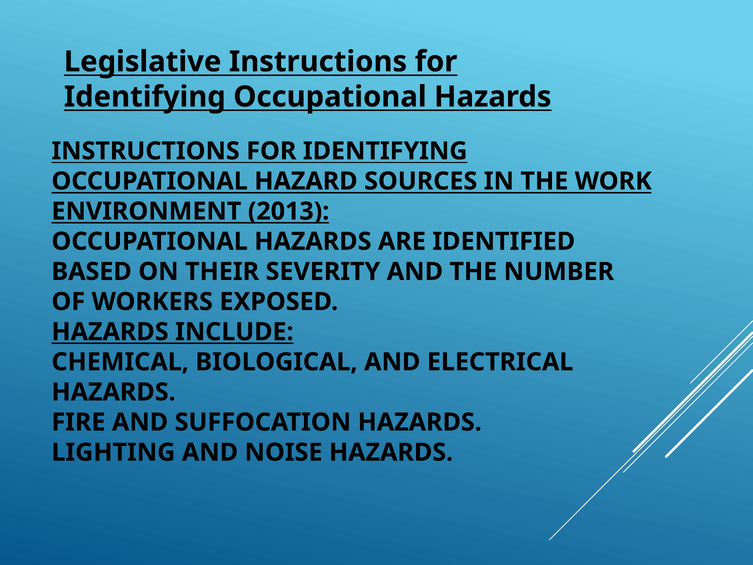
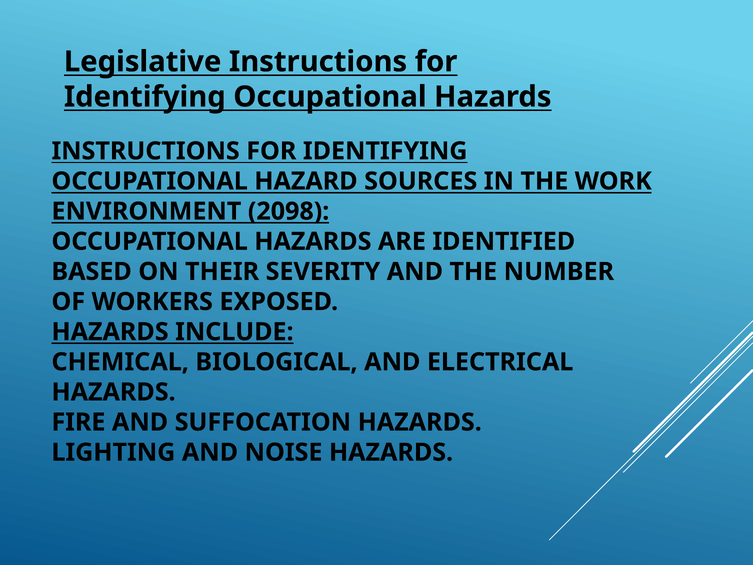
2013: 2013 -> 2098 (289, 211)
